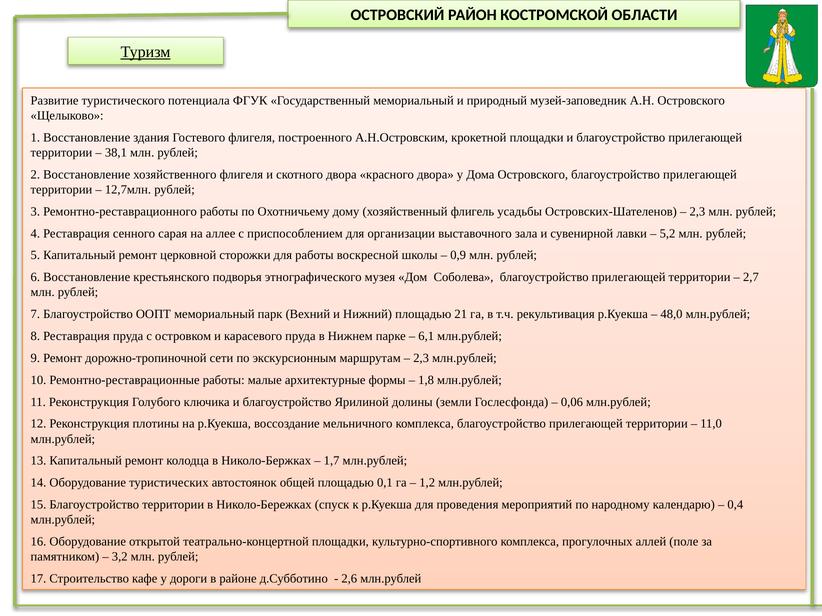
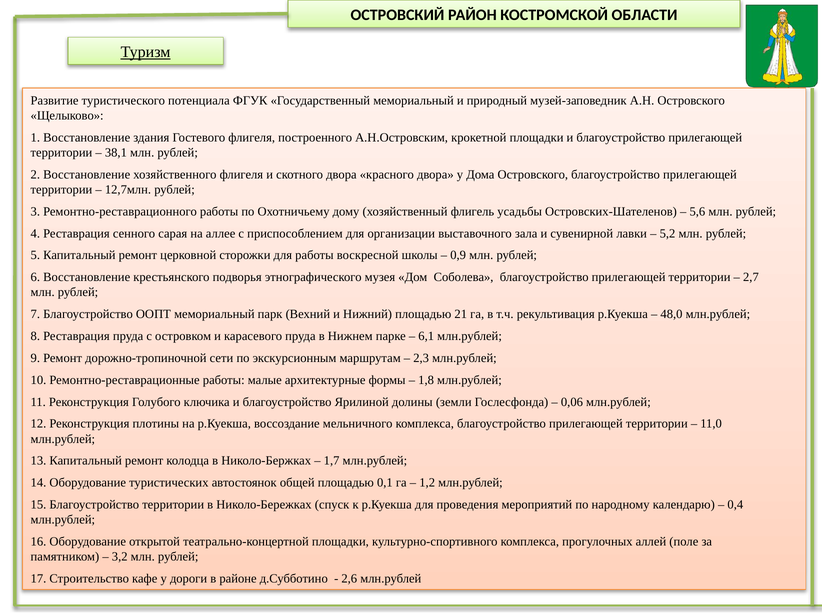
2,3: 2,3 -> 5,6 (697, 212)
